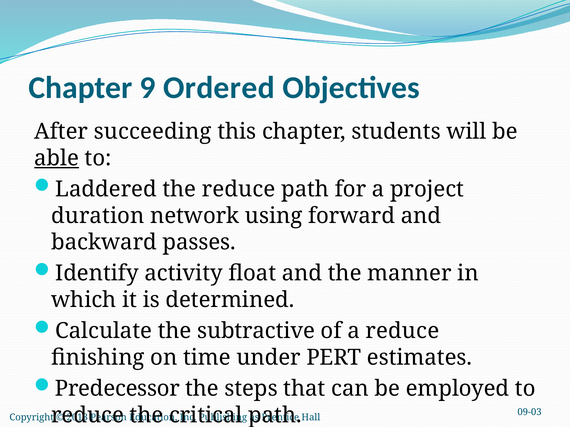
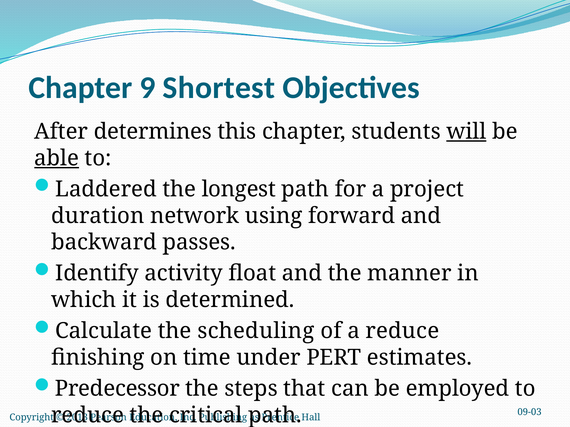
Ordered: Ordered -> Shortest (219, 88)
succeeding: succeeding -> determines (153, 132)
will underline: none -> present (466, 132)
the reduce: reduce -> longest (239, 189)
subtractive: subtractive -> scheduling (256, 331)
